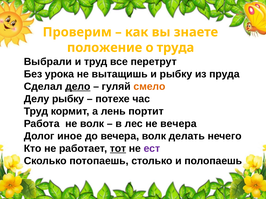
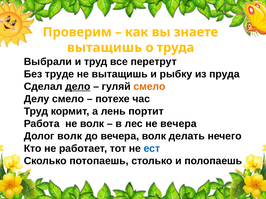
положение: положение -> вытащишь (104, 48)
урока: урока -> труде (60, 74)
Делу рыбку: рыбку -> смело (68, 99)
Долог иное: иное -> волк (70, 136)
тот underline: present -> none (118, 149)
ест colour: purple -> blue (152, 149)
